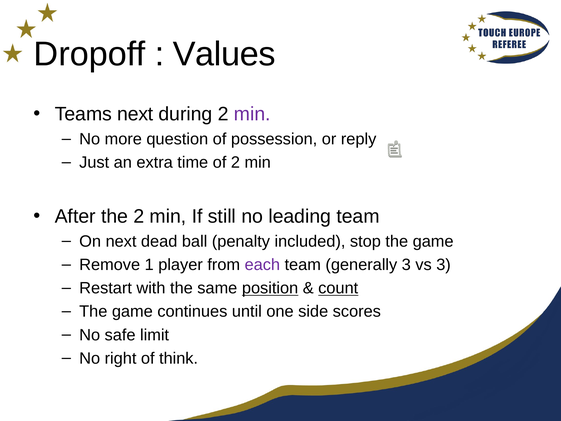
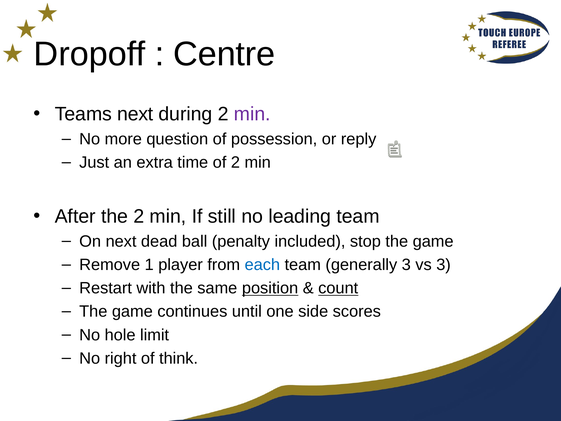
Values: Values -> Centre (224, 54)
each colour: purple -> blue (262, 265)
safe: safe -> hole (120, 335)
